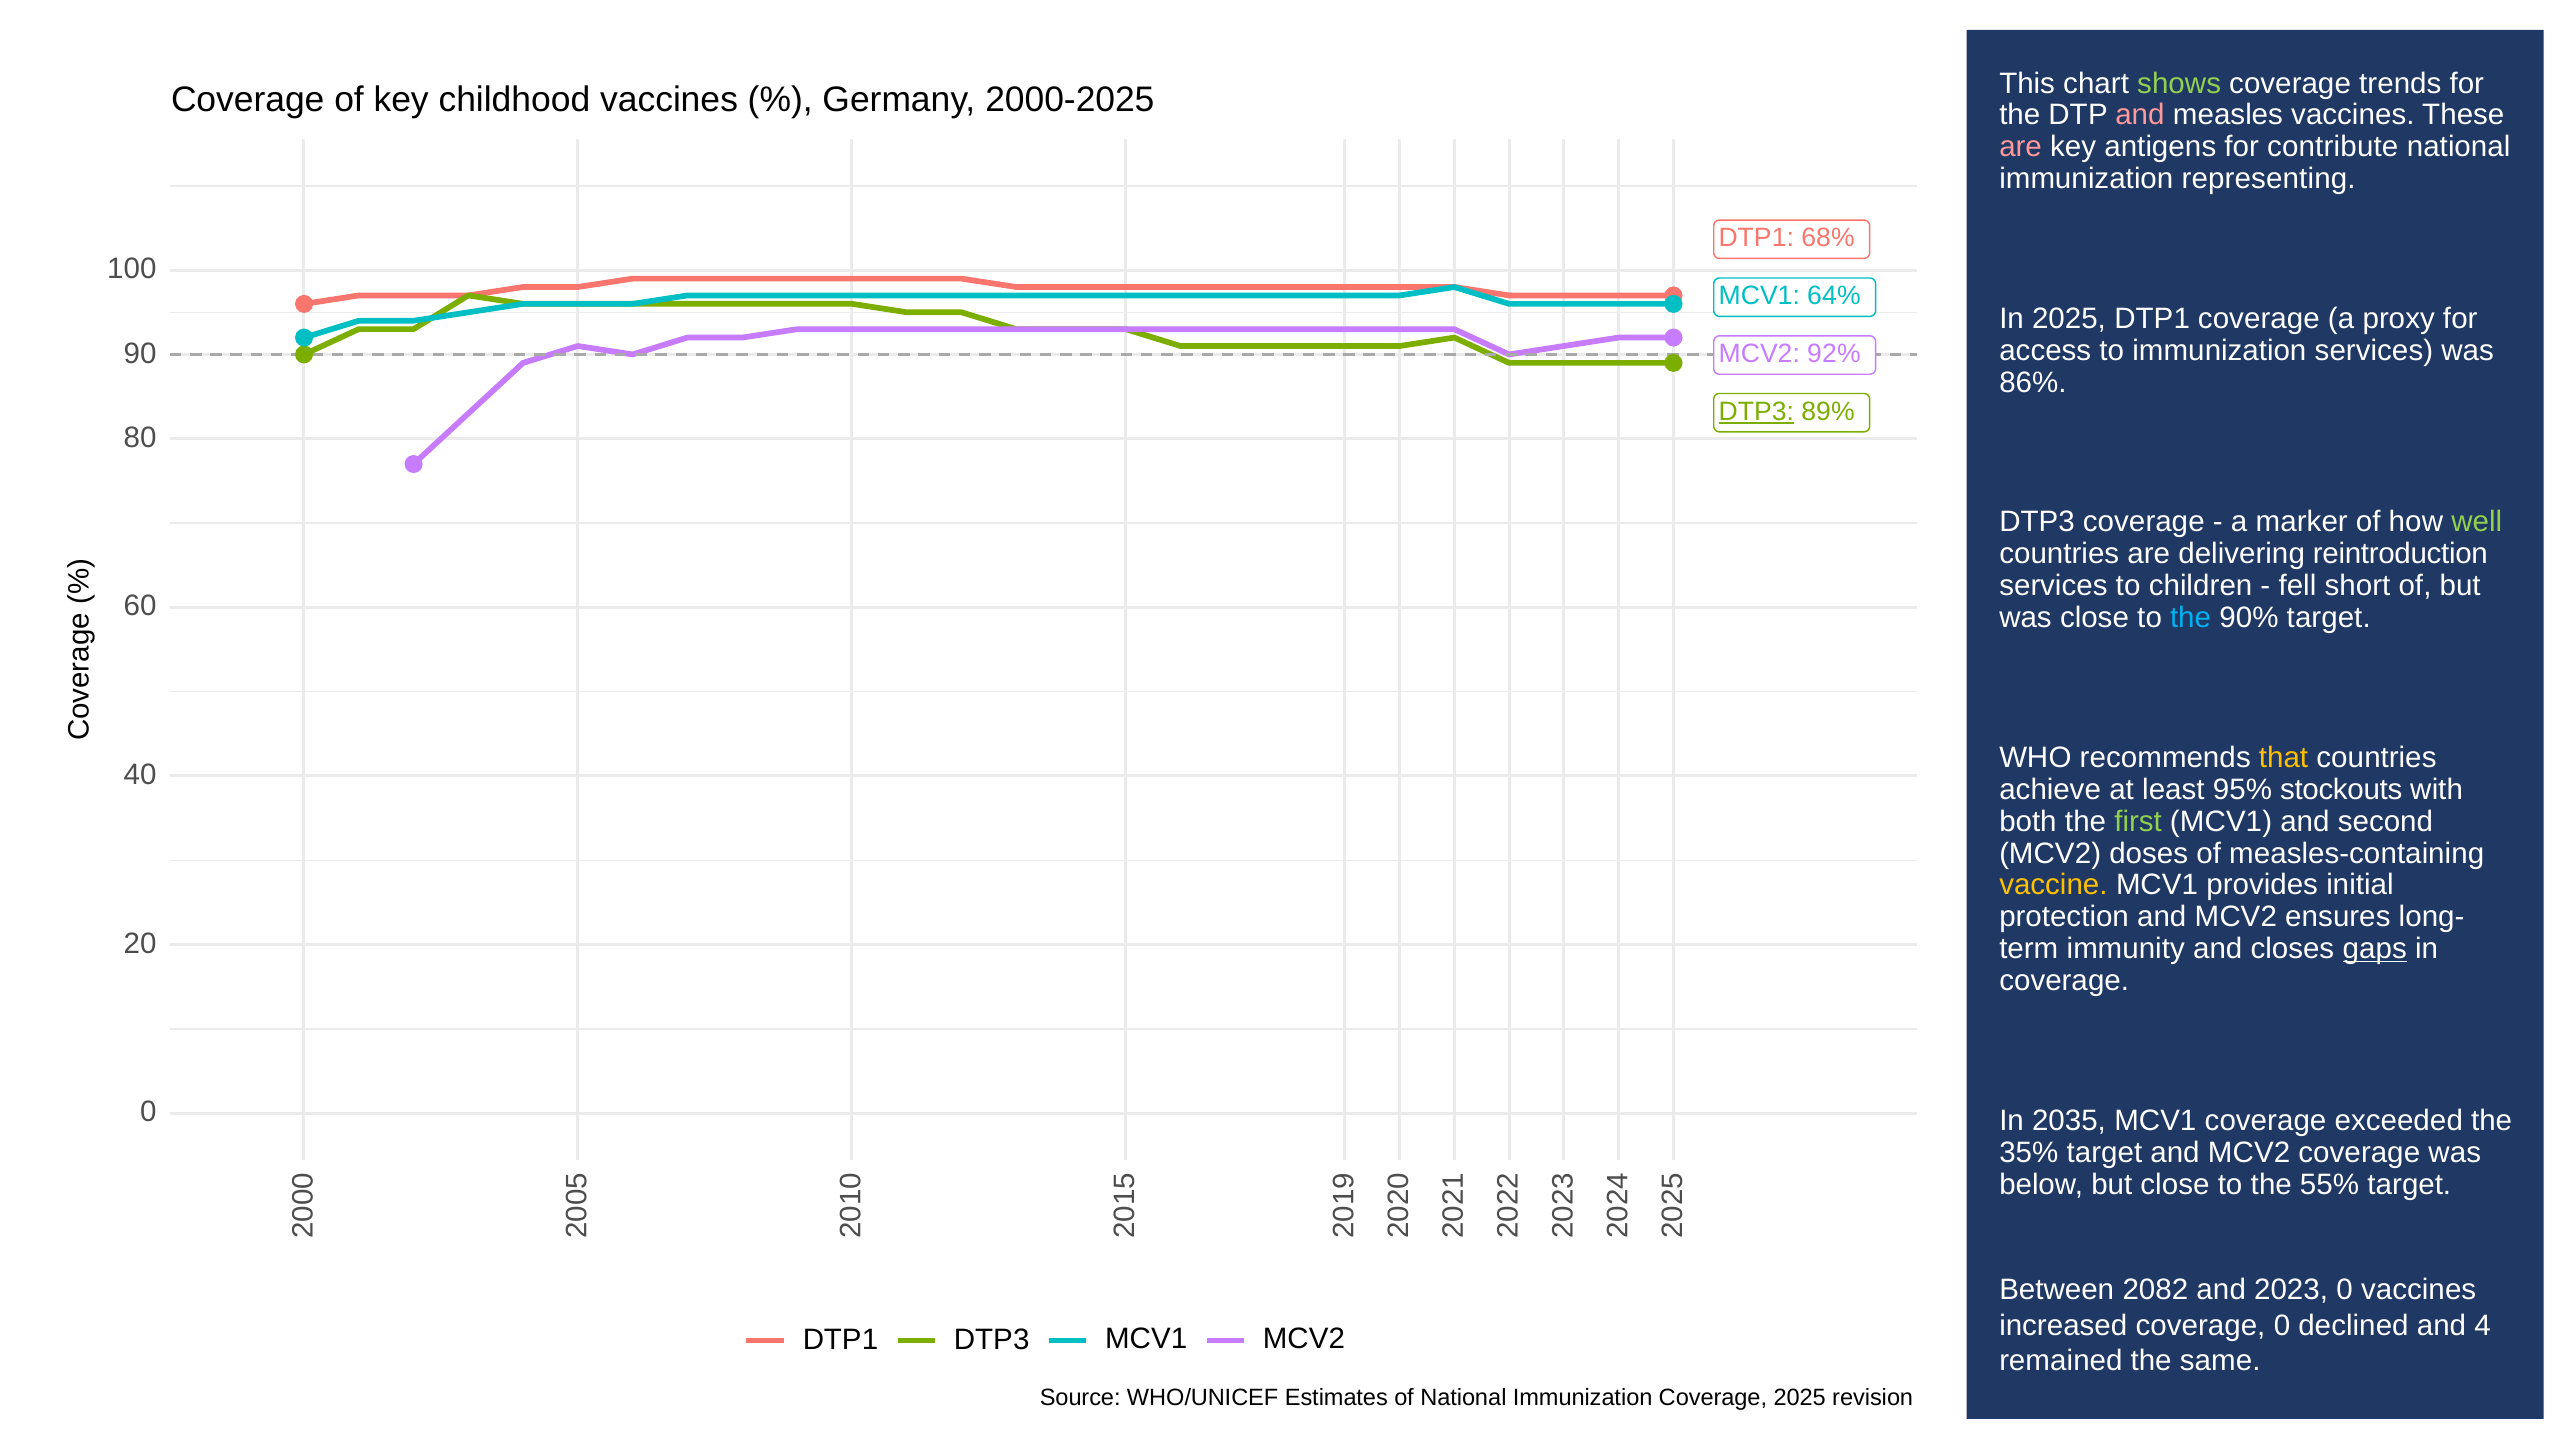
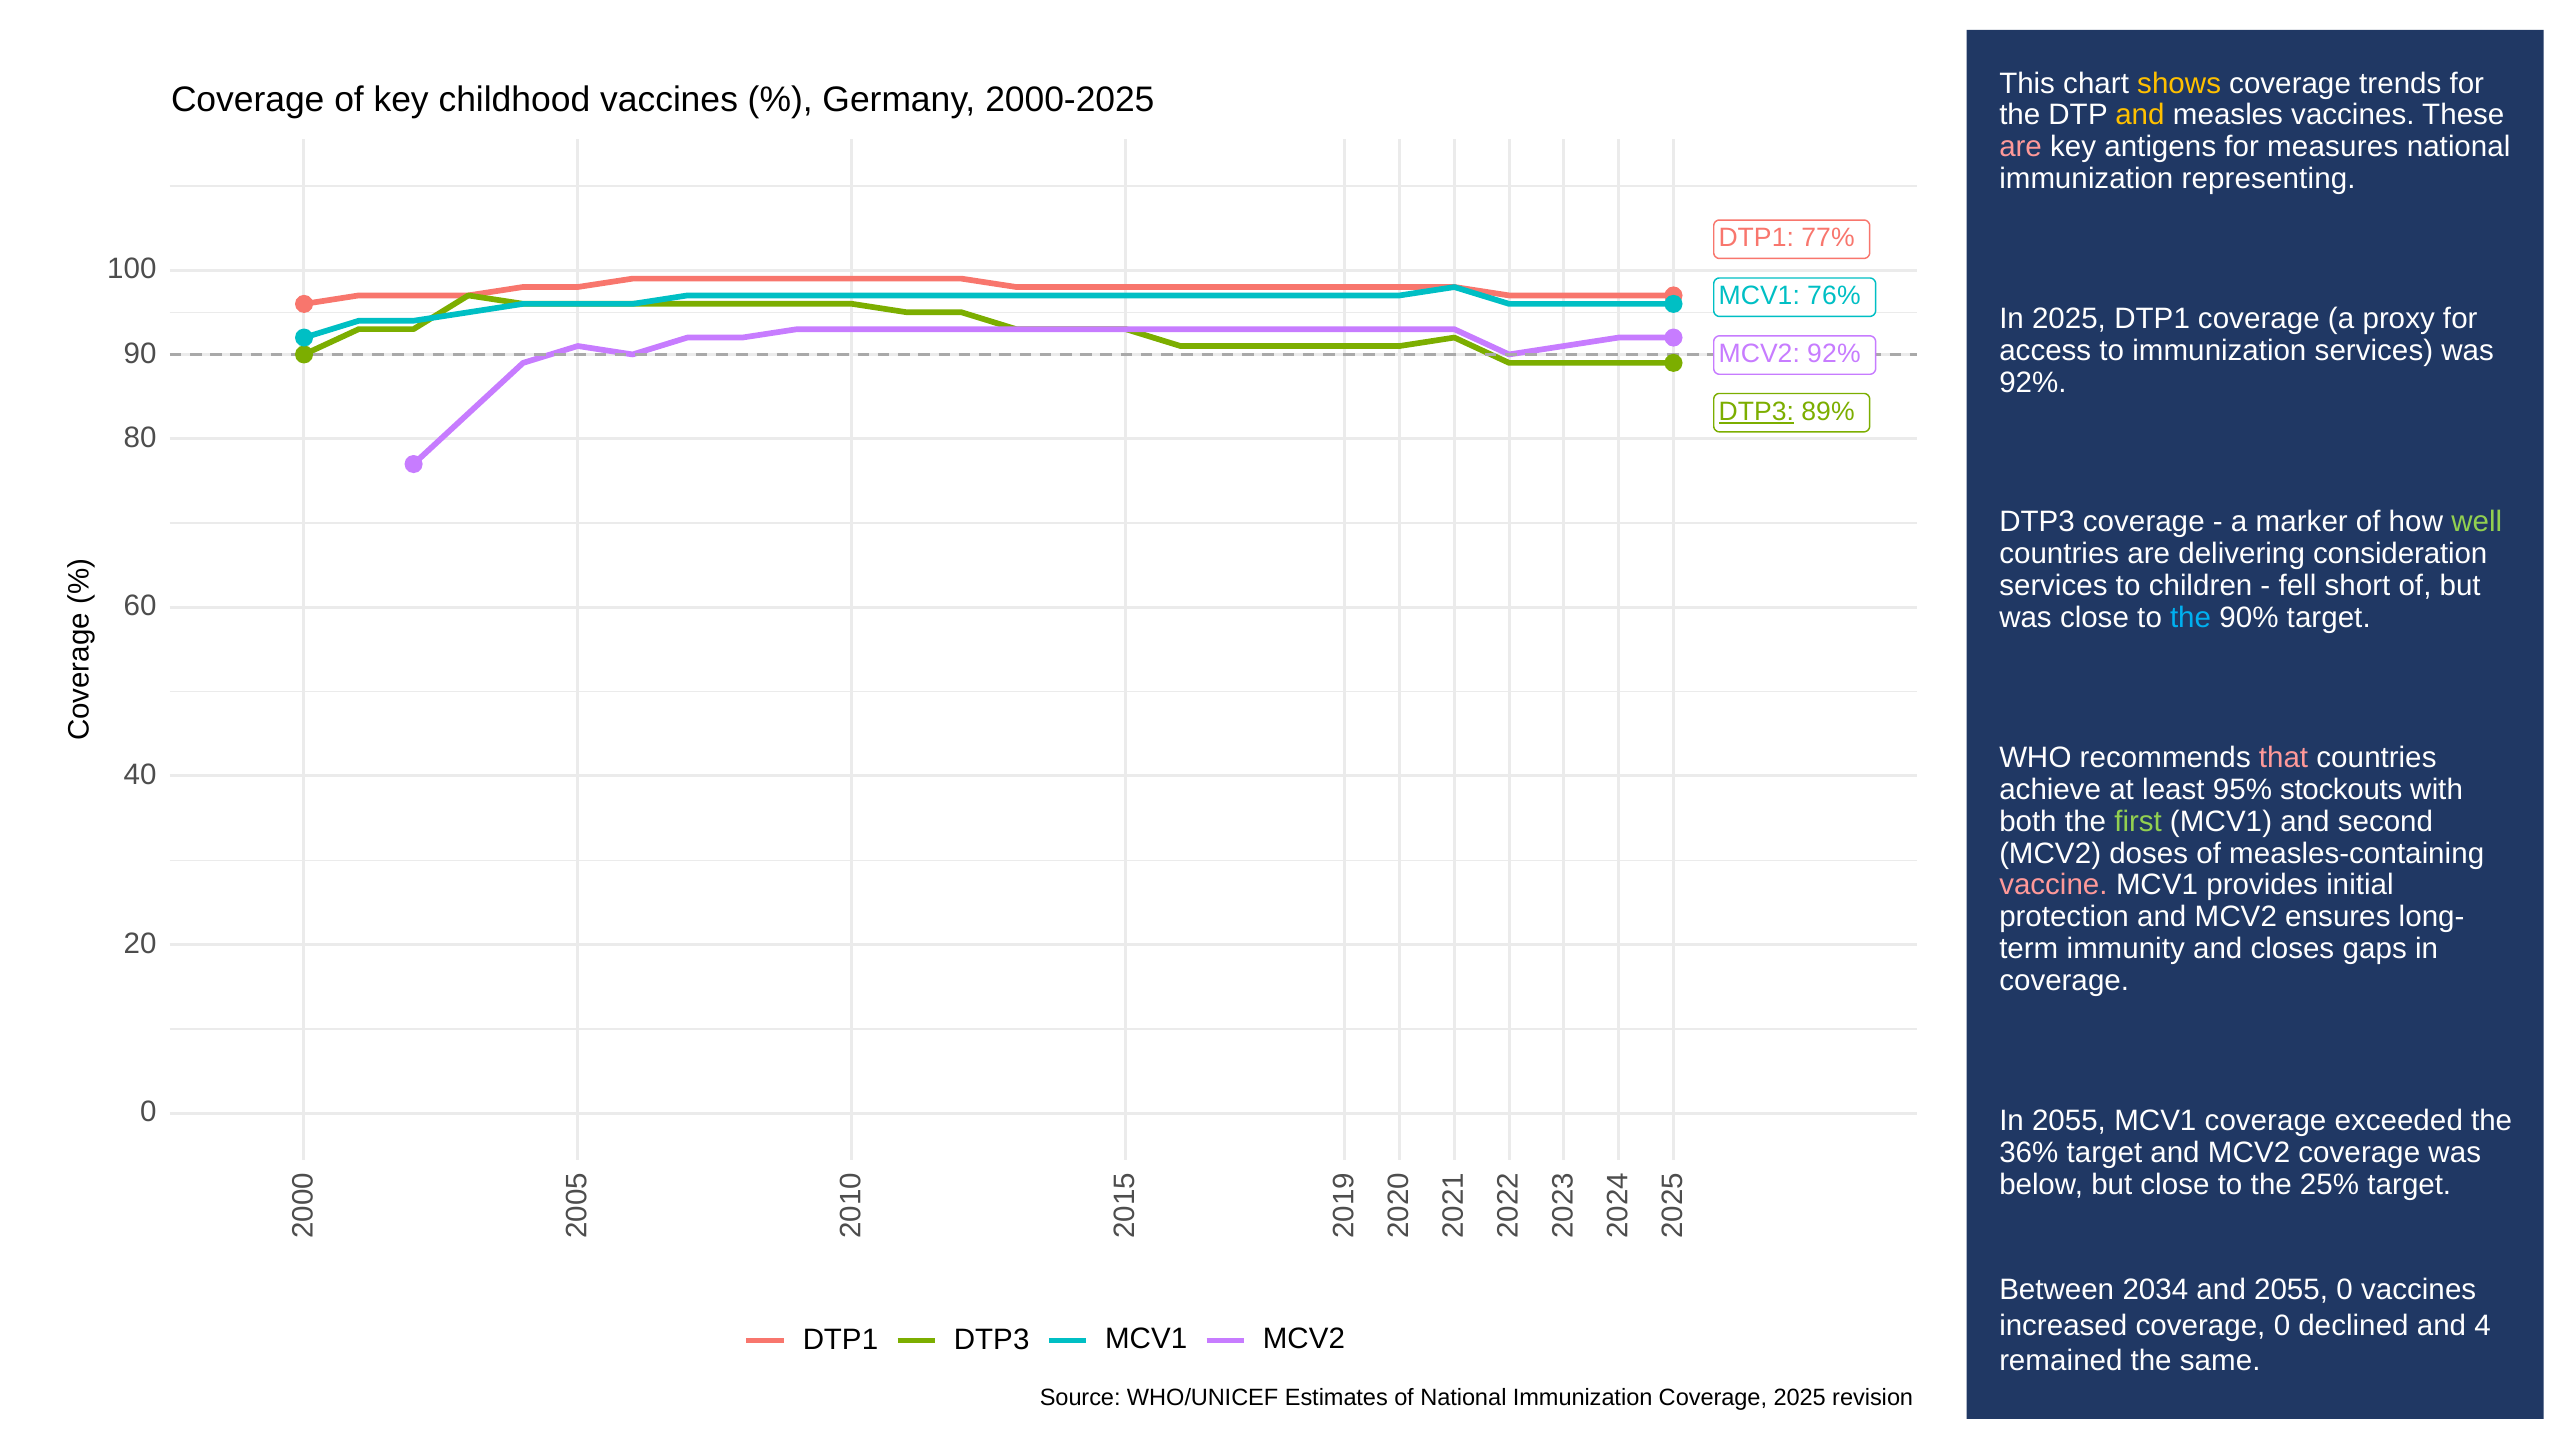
shows colour: light green -> yellow (2179, 83)
and colour: pink -> yellow (2140, 115)
contribute: contribute -> measures (2333, 147)
68%: 68% -> 77% (1828, 238)
64%: 64% -> 76% (1834, 296)
86%: 86% -> 92% (2033, 382)
reintroduction: reintroduction -> consideration (2400, 554)
that colour: yellow -> pink (2283, 758)
vaccine colour: yellow -> pink (2053, 885)
gaps underline: present -> none (2375, 949)
In 2035: 2035 -> 2055 (2069, 1121)
35%: 35% -> 36% (2029, 1152)
55%: 55% -> 25% (2329, 1184)
2082: 2082 -> 2034 (2155, 1290)
and 2023: 2023 -> 2055 (2291, 1290)
